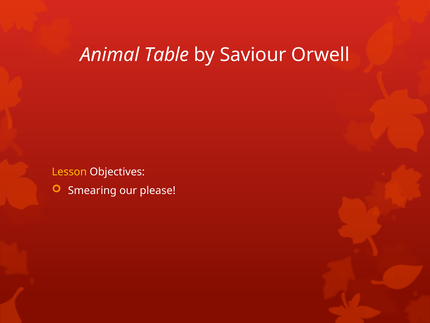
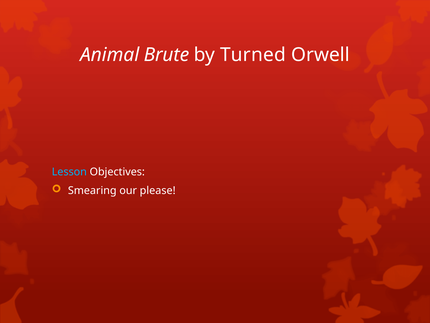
Table: Table -> Brute (167, 55)
Saviour: Saviour -> Turned (253, 55)
Lesson colour: yellow -> light blue (69, 172)
